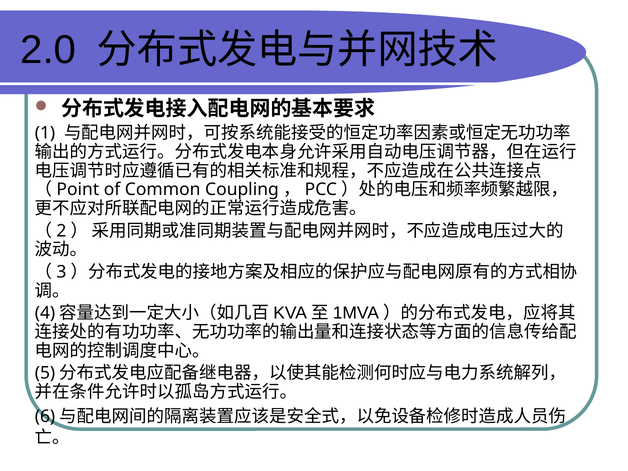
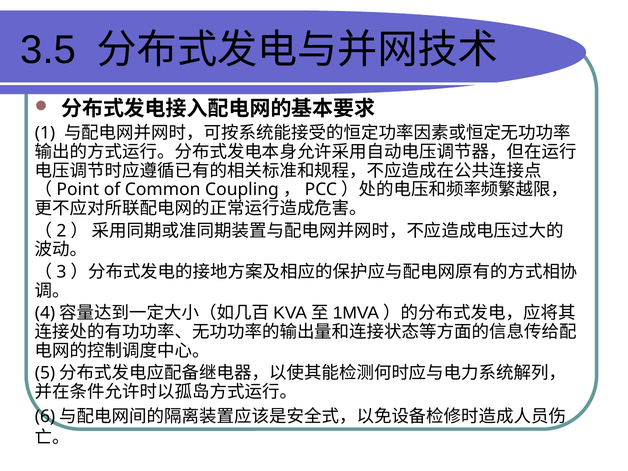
2.0: 2.0 -> 3.5 (48, 50)
